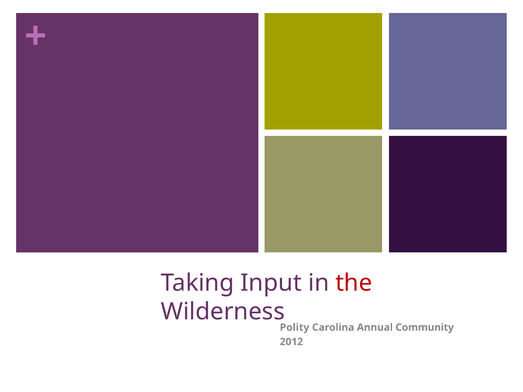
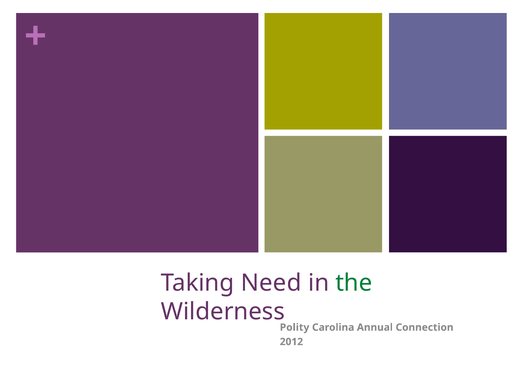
Input: Input -> Need (271, 283)
the colour: red -> green (354, 283)
Community: Community -> Connection (425, 328)
